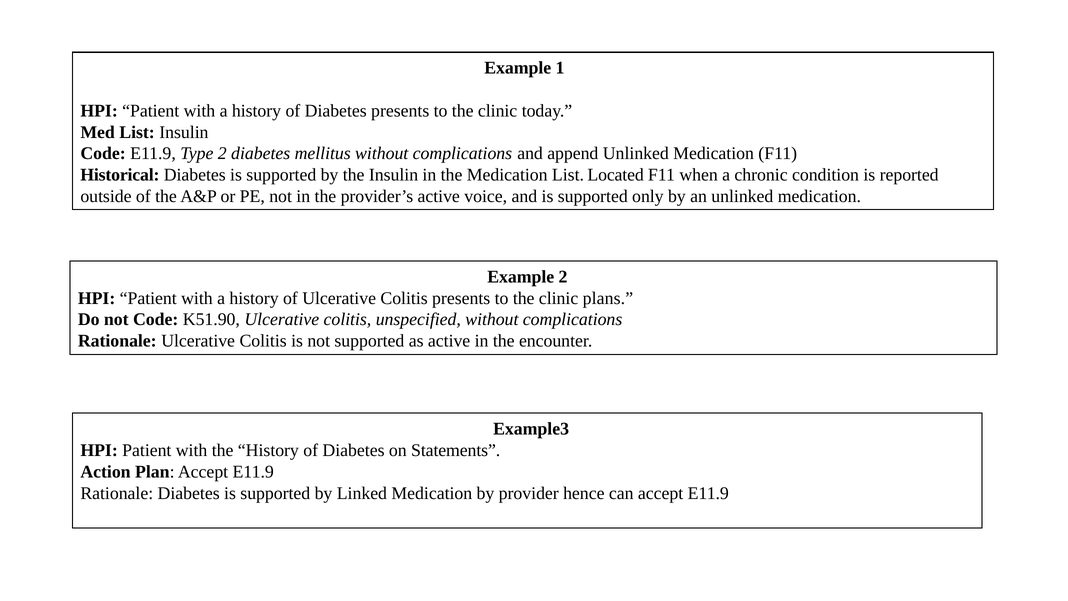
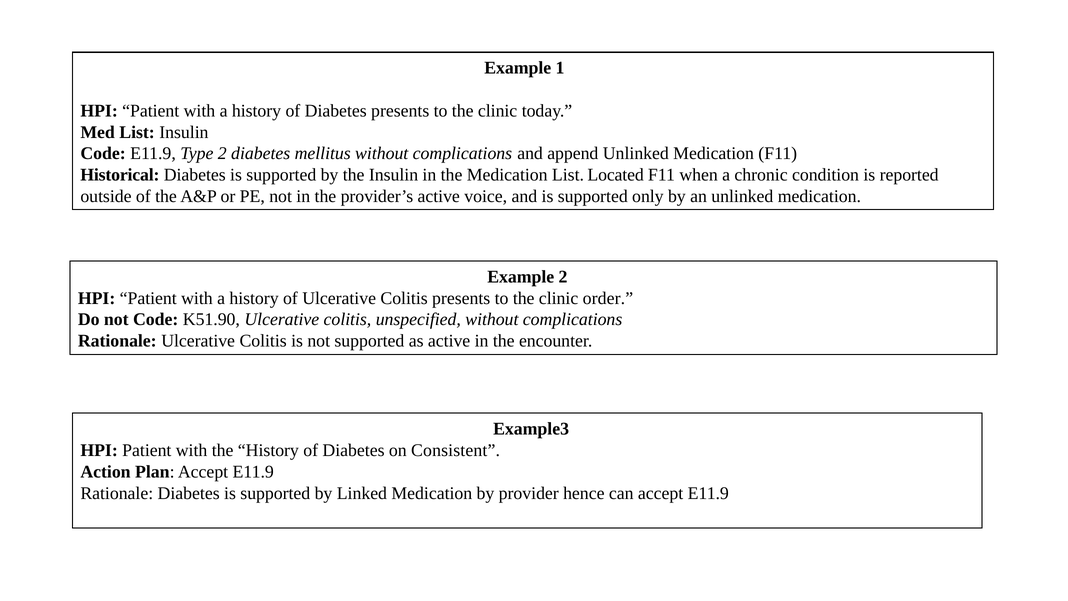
plans: plans -> order (608, 298)
Statements: Statements -> Consistent (456, 450)
